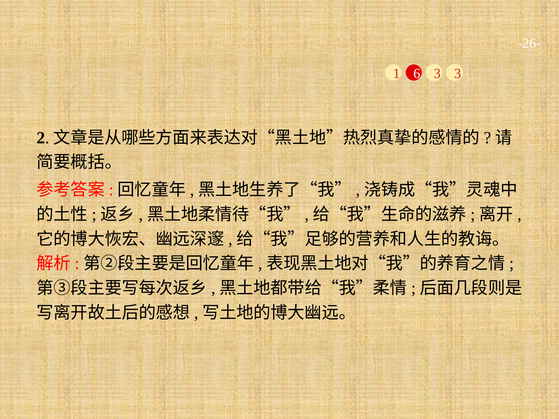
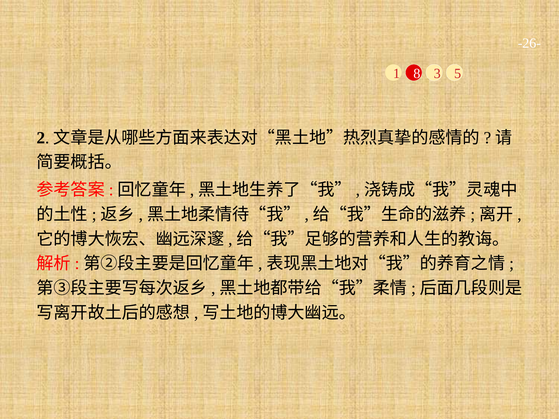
6: 6 -> 8 (417, 74)
3 3: 3 -> 5 (458, 74)
